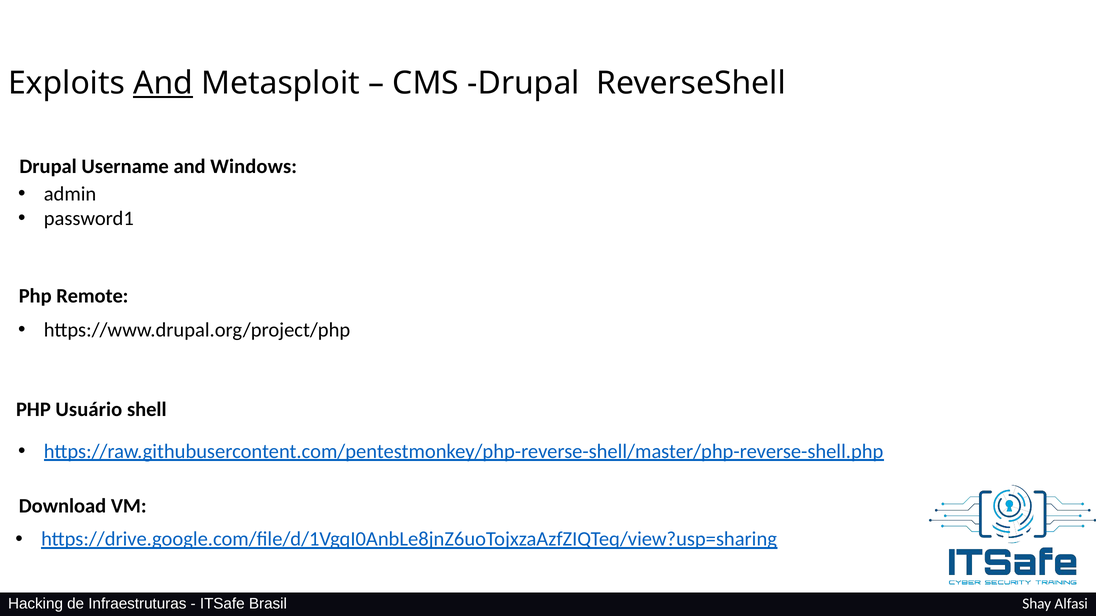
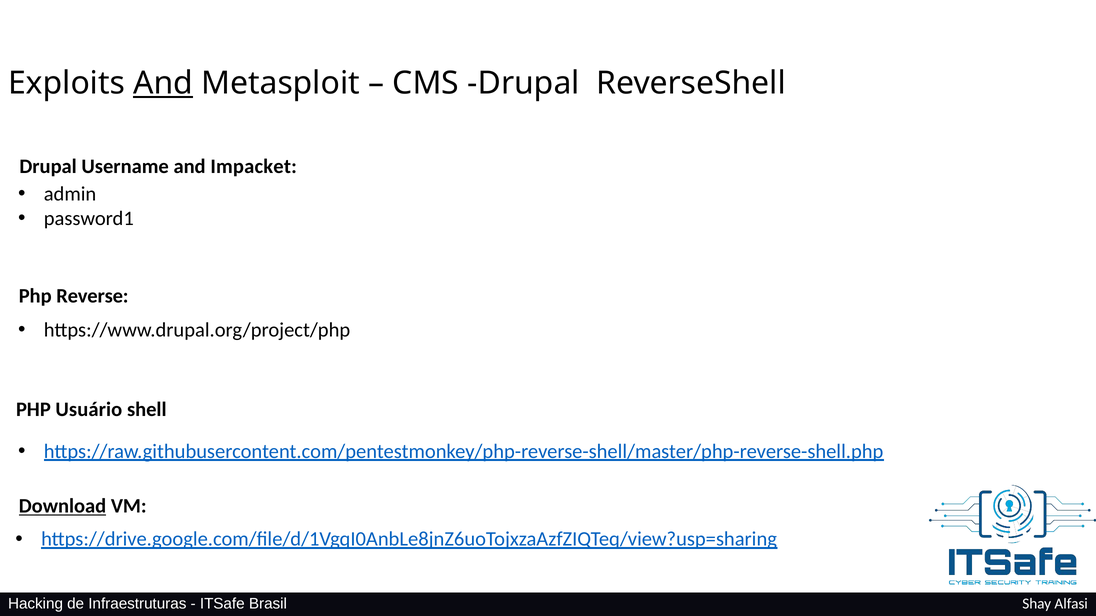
Windows: Windows -> Impacket (254, 167)
Remote: Remote -> Reverse (92, 296)
Download underline: none -> present (63, 506)
